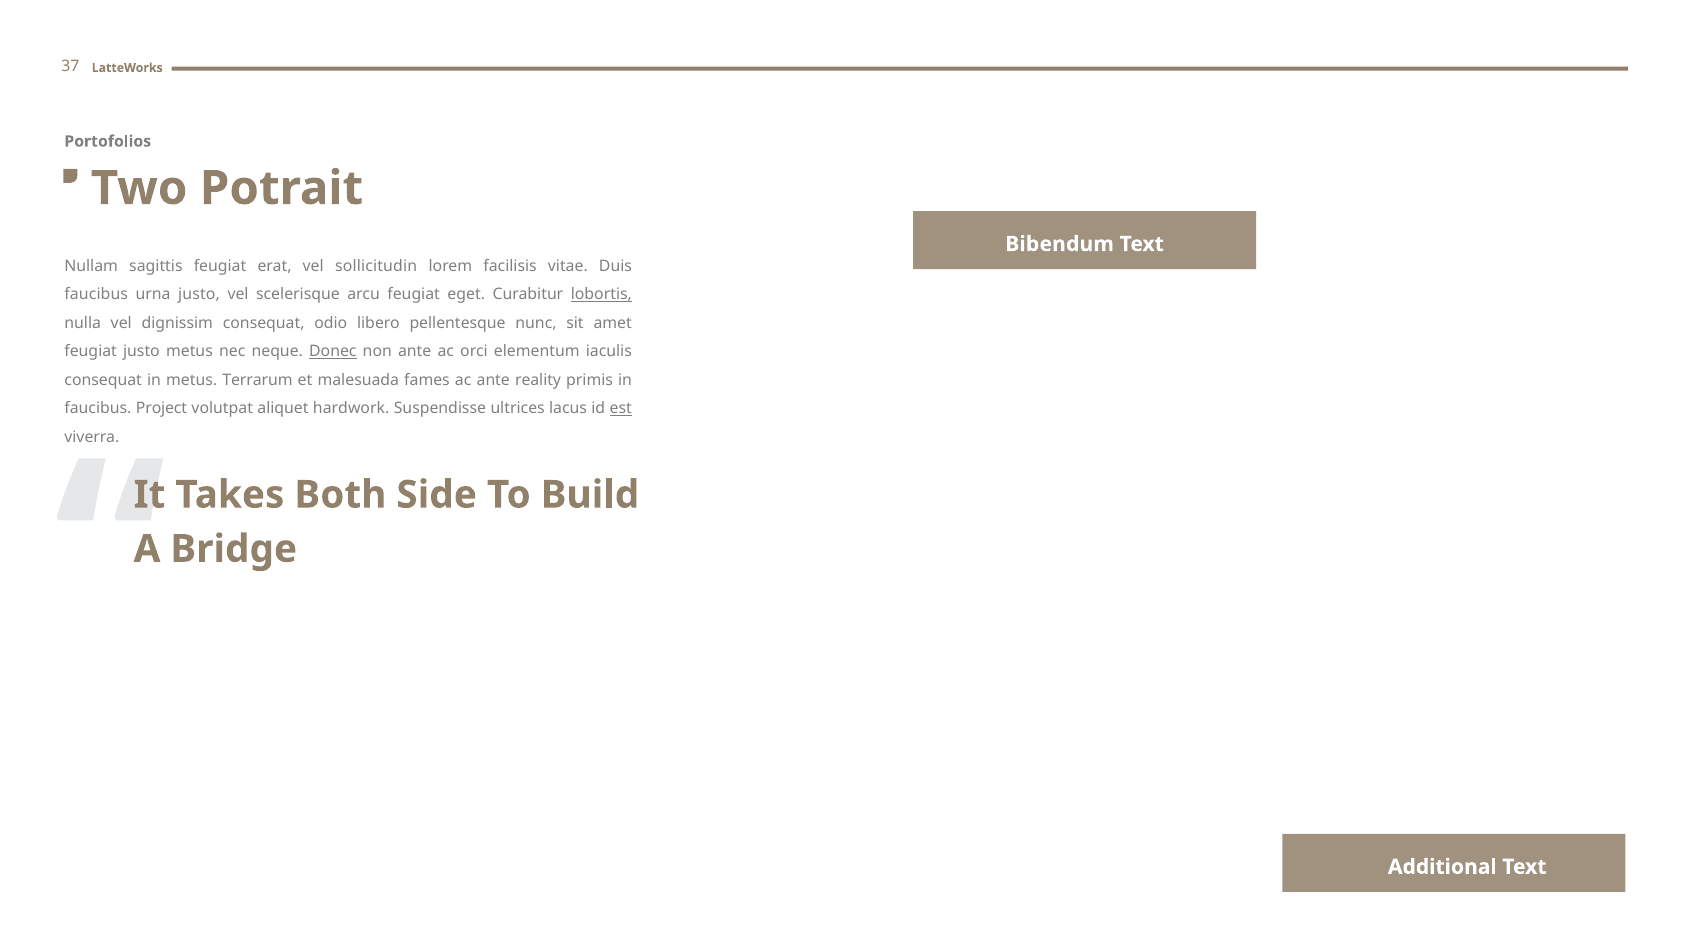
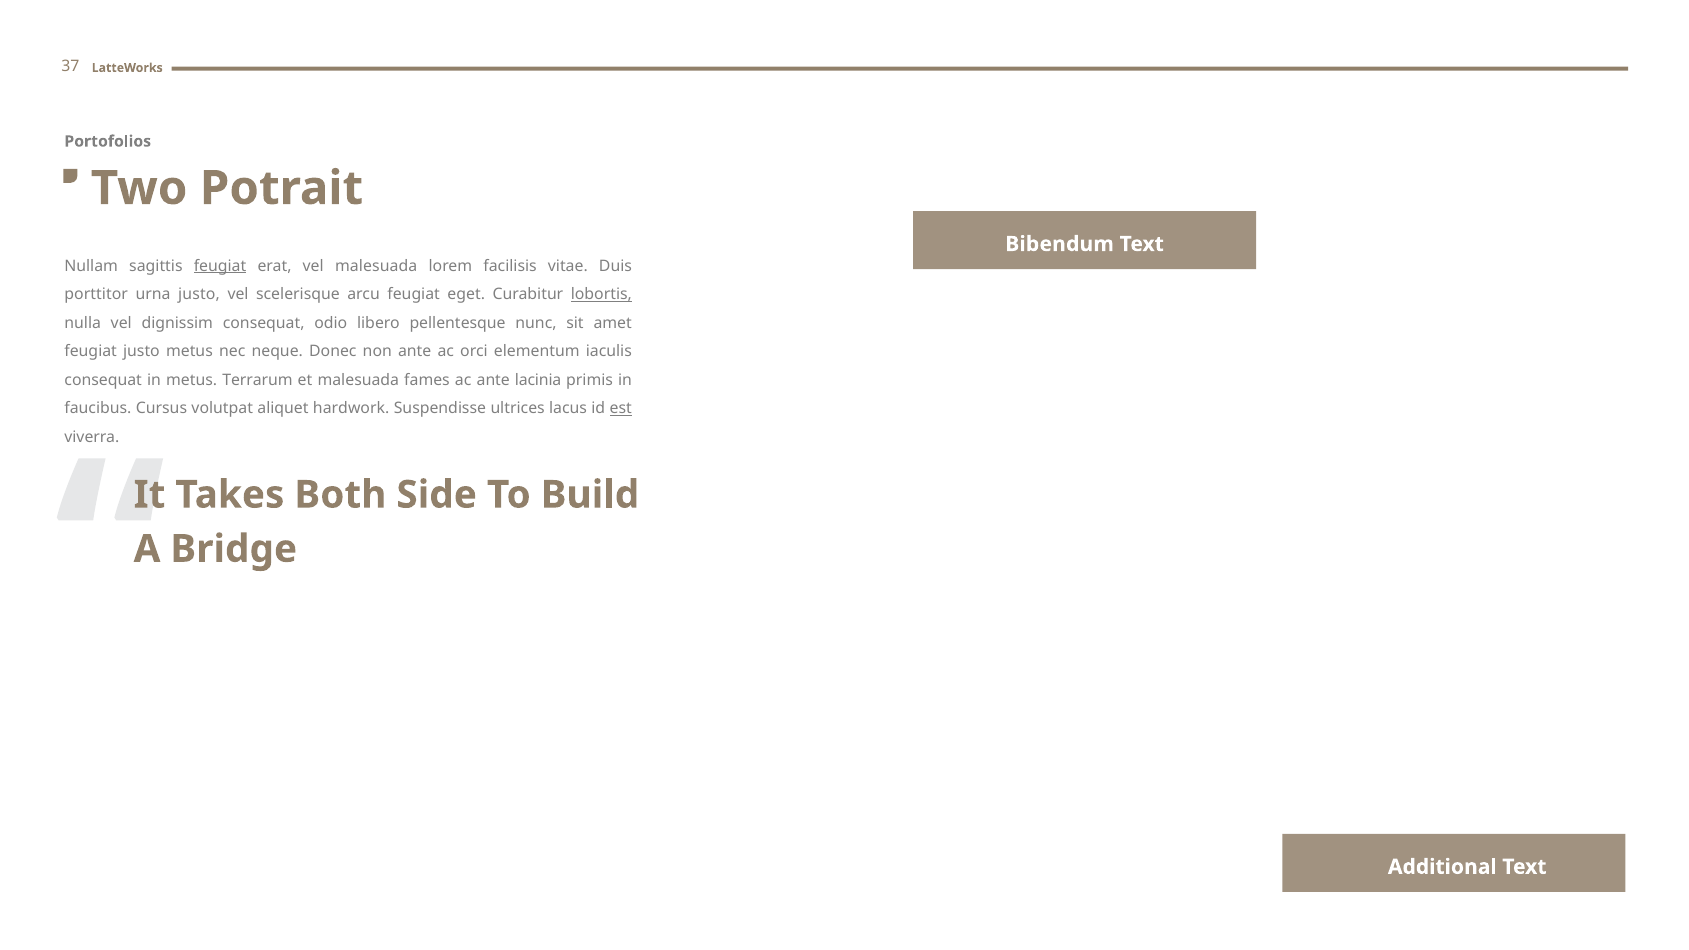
feugiat underline: none -> present (220, 266)
vel sollicitudin: sollicitudin -> malesuada (376, 266)
faucibus: faucibus -> porttitor (96, 294)
Donec underline: present -> none (333, 351)
reality: reality -> lacinia (538, 380)
Project: Project -> Cursus (161, 408)
